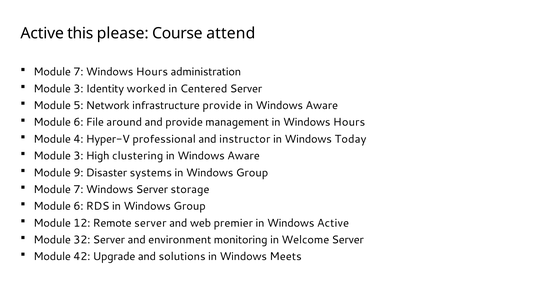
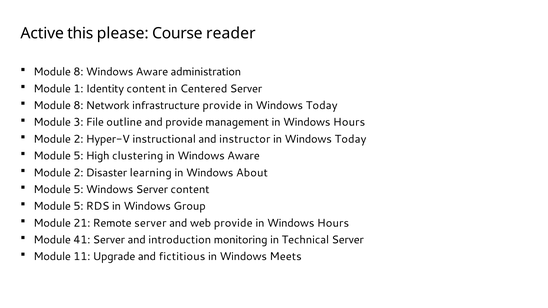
attend: attend -> reader (231, 33)
7: 7 -> 8 (78, 72)
Hours: Hours -> Aware (152, 72)
3: 3 -> 1 (78, 89)
Identity worked: worked -> content (146, 89)
5: 5 -> 8 (78, 106)
Aware: Aware -> Today (322, 106)
6: 6 -> 3 (78, 122)
around: around -> outline (124, 122)
4: 4 -> 2 (78, 139)
professional: professional -> instructional (164, 139)
3: 3 -> 5 (78, 156)
9: 9 -> 2 (78, 173)
systems: systems -> learning (151, 173)
Group: Group -> About (252, 173)
7: 7 -> 5 (78, 190)
Server storage: storage -> content (190, 190)
6: 6 -> 5 (78, 206)
12: 12 -> 21 (82, 223)
web premier: premier -> provide (233, 223)
Active: Active -> Hours (333, 223)
32: 32 -> 41 (82, 240)
environment: environment -> introduction (180, 240)
Welcome: Welcome -> Technical (305, 240)
42: 42 -> 11 (82, 257)
solutions: solutions -> fictitious (182, 257)
